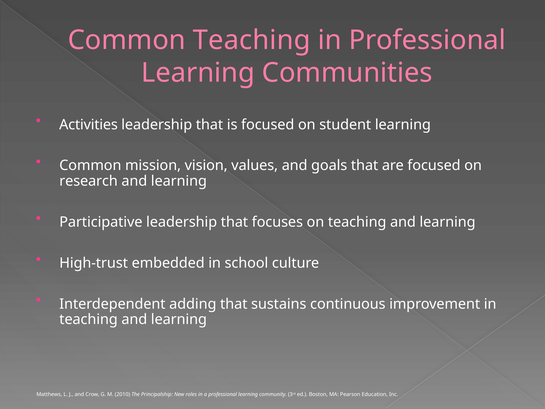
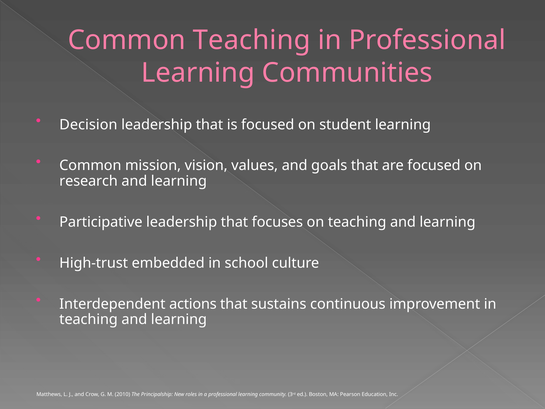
Activities: Activities -> Decision (88, 125)
adding: adding -> actions (193, 304)
